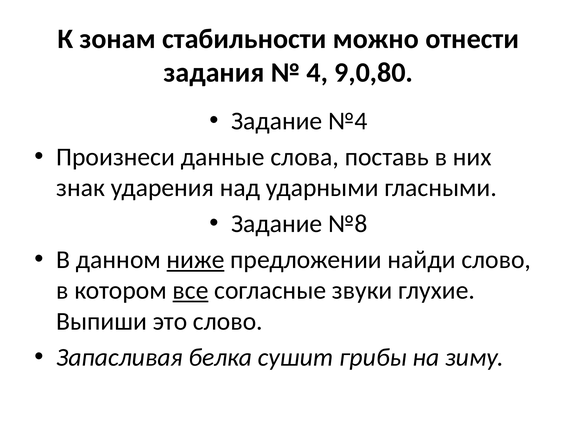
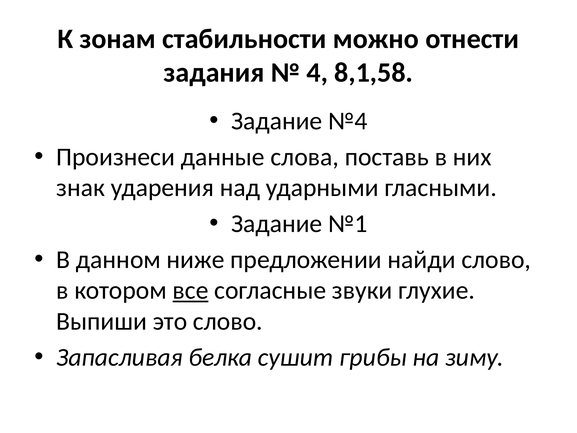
9,0,80: 9,0,80 -> 8,1,58 (374, 73)
№8: №8 -> №1 (348, 224)
ниже underline: present -> none (196, 260)
